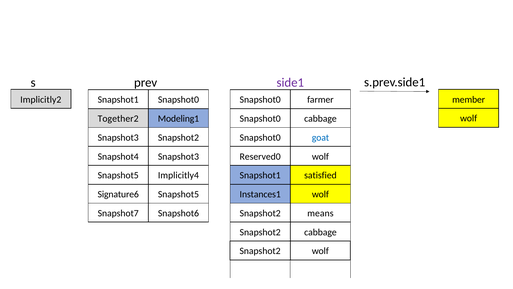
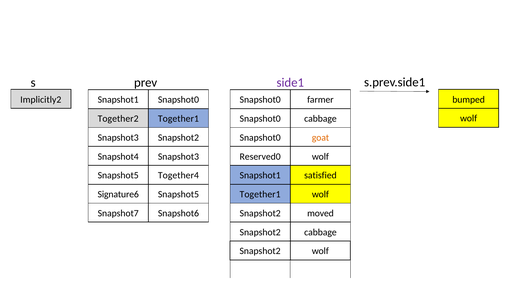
member: member -> bumped (469, 99)
Modeling1: Modeling1 -> Together1 (178, 119)
goat colour: blue -> orange (320, 137)
Implicitly4: Implicitly4 -> Together4 (178, 175)
Instances1: Instances1 -> Together1 (260, 194)
means: means -> moved (320, 213)
